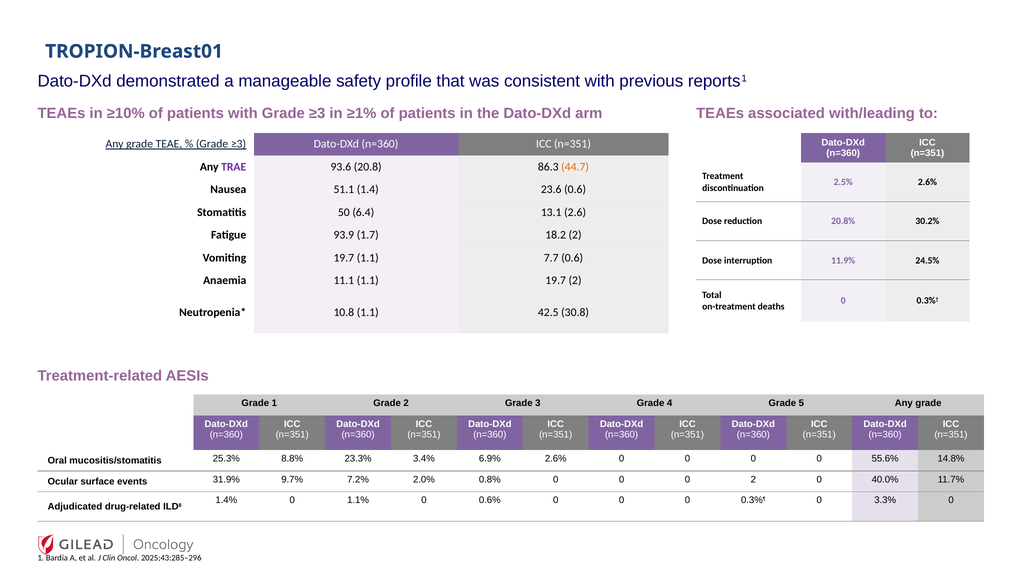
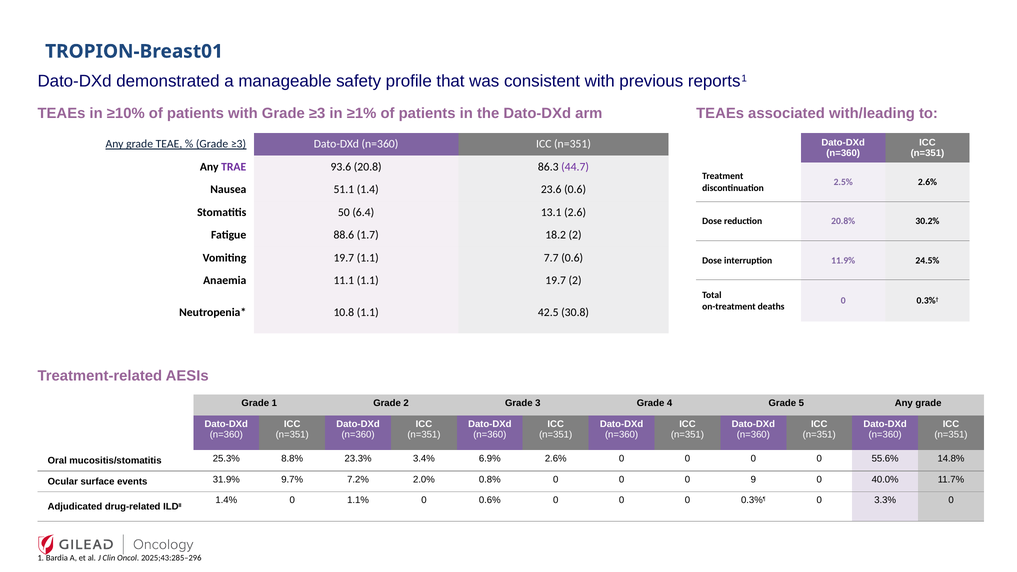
44.7 colour: orange -> purple (575, 167)
93.9: 93.9 -> 88.6 (344, 235)
0 2: 2 -> 9 (753, 479)
